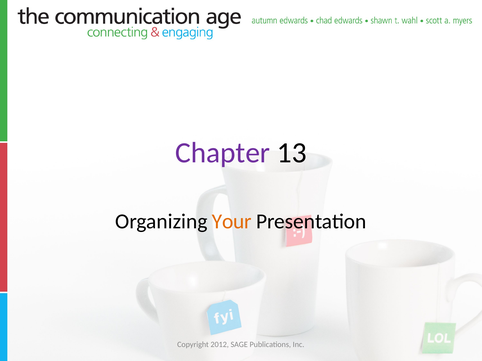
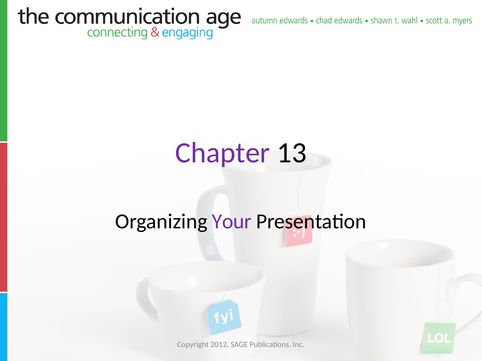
Your colour: orange -> purple (232, 222)
